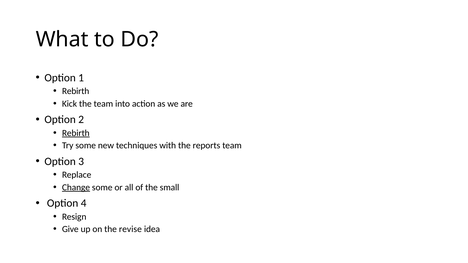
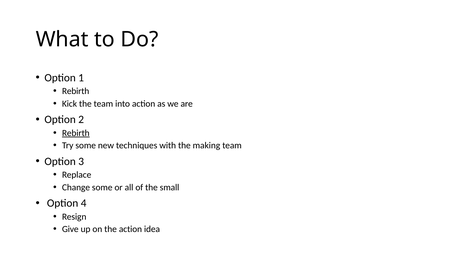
reports: reports -> making (206, 146)
Change underline: present -> none (76, 187)
the revise: revise -> action (130, 229)
